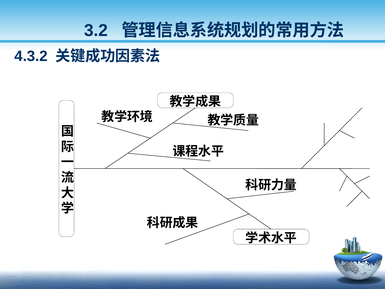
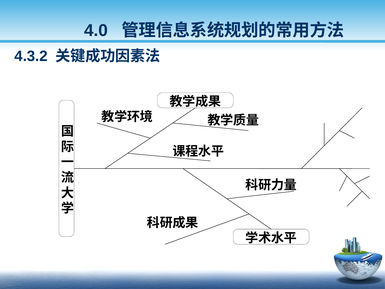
3.2: 3.2 -> 4.0 (96, 30)
